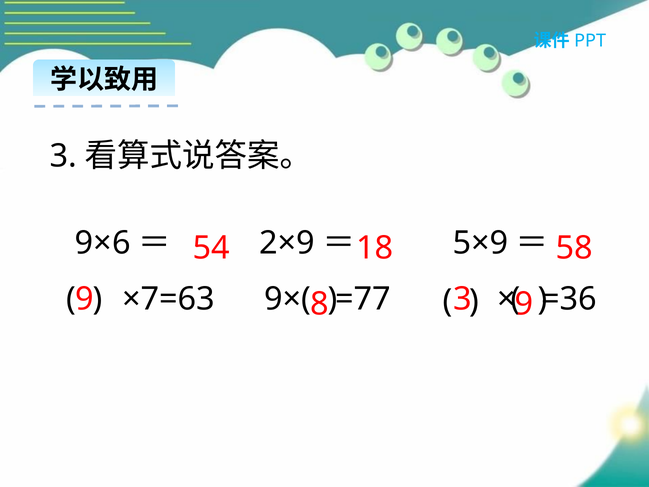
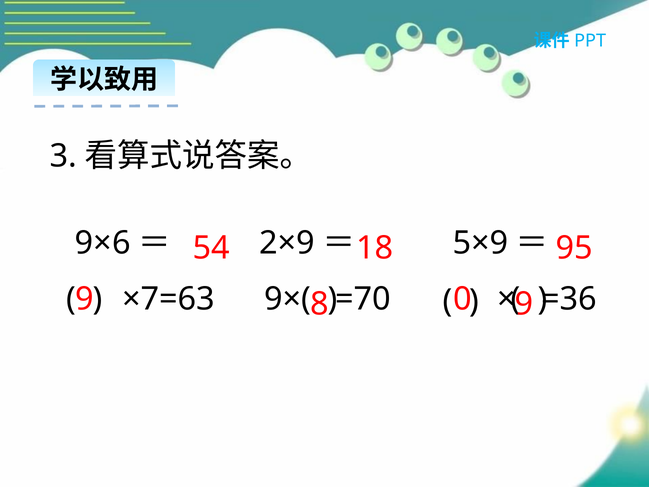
58: 58 -> 95 (574, 248)
=77: =77 -> =70 (363, 299)
8 3: 3 -> 0 (463, 299)
